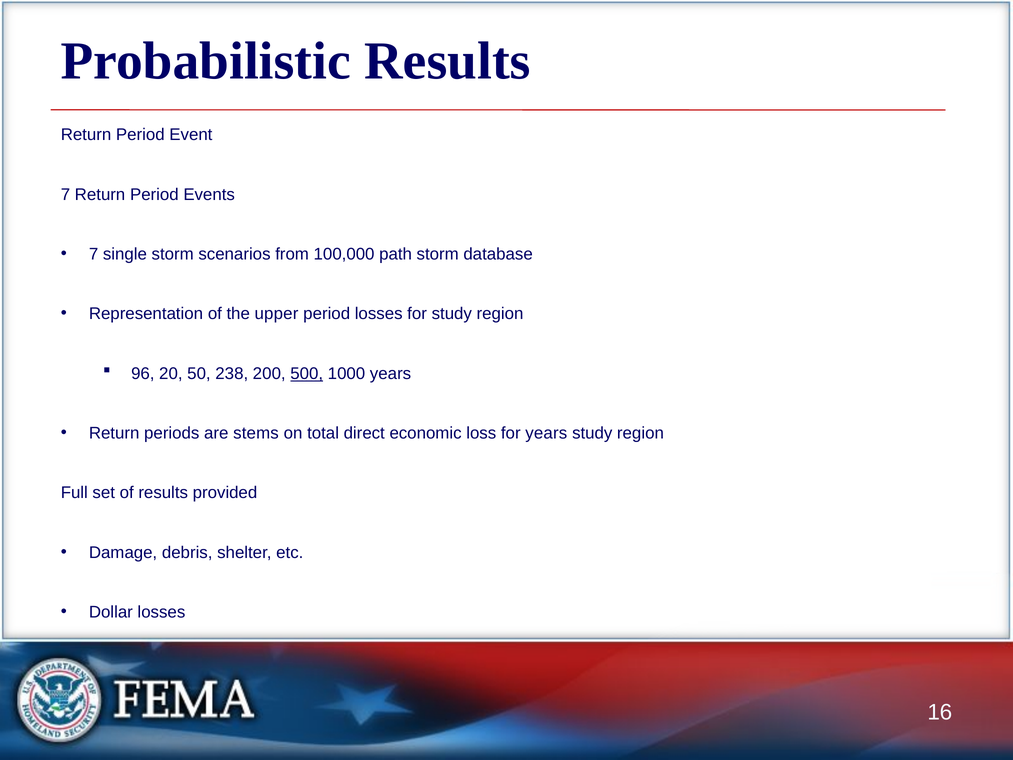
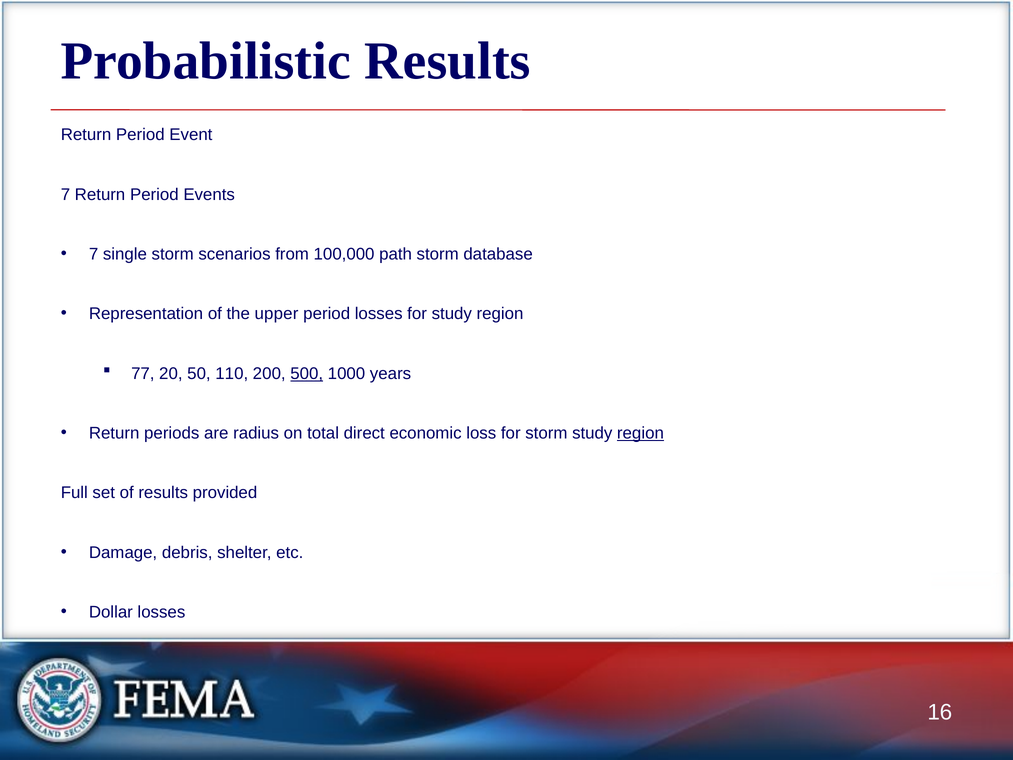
96: 96 -> 77 (143, 373)
238: 238 -> 110 (232, 373)
stems: stems -> radius (256, 433)
for years: years -> storm (546, 433)
region underline: none -> present (640, 433)
